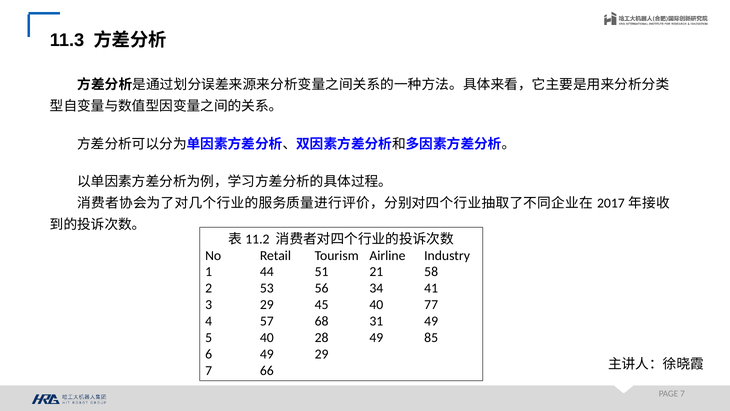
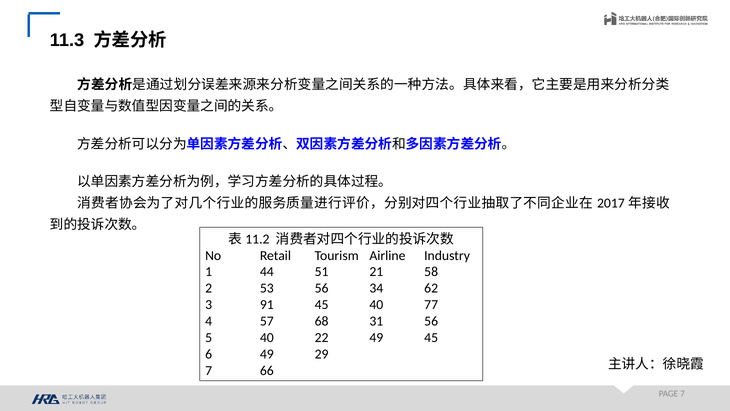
41: 41 -> 62 (431, 288)
3 29: 29 -> 91 (267, 305)
31 49: 49 -> 56 (431, 321)
28: 28 -> 22 (322, 337)
49 85: 85 -> 45 (431, 337)
